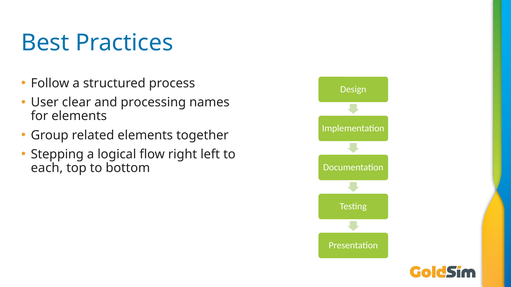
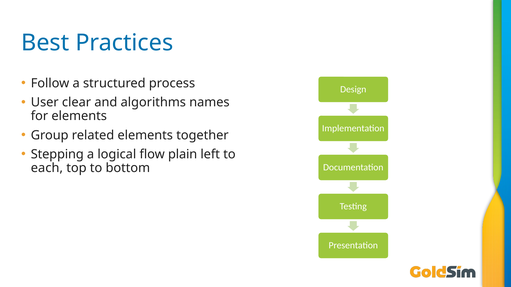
processing: processing -> algorithms (153, 102)
right: right -> plain (183, 154)
